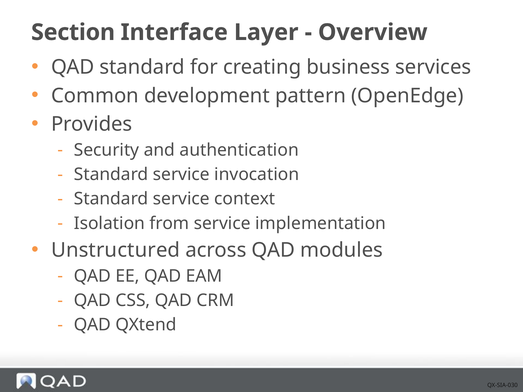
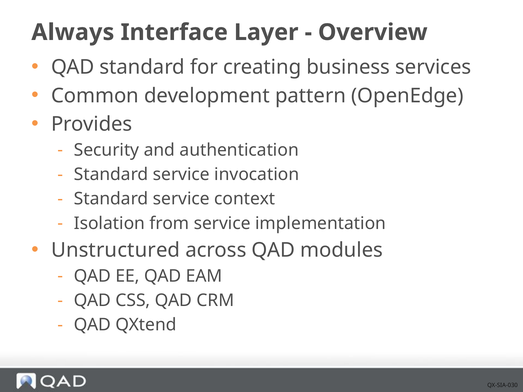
Section: Section -> Always (73, 32)
